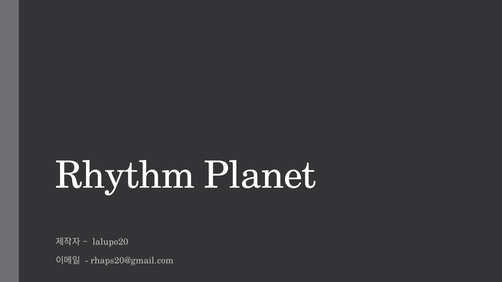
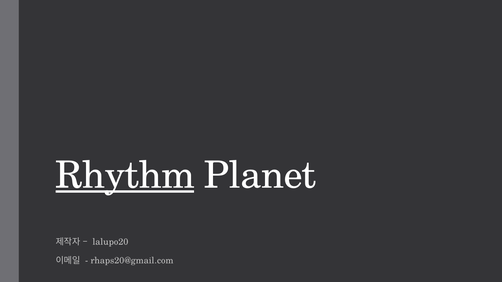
Rhythm underline: none -> present (125, 176)
